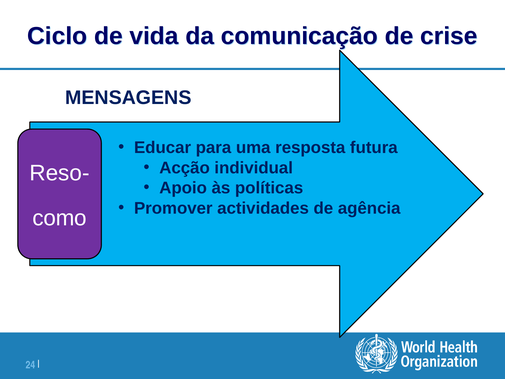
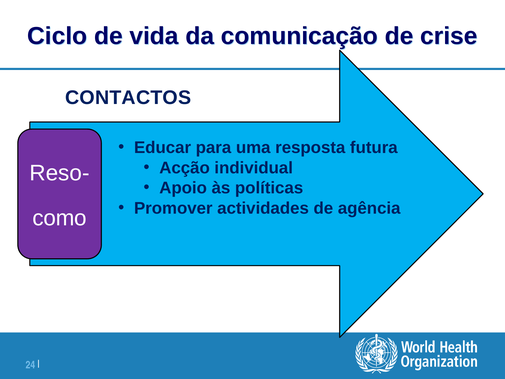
MENSAGENS: MENSAGENS -> CONTACTOS (128, 98)
